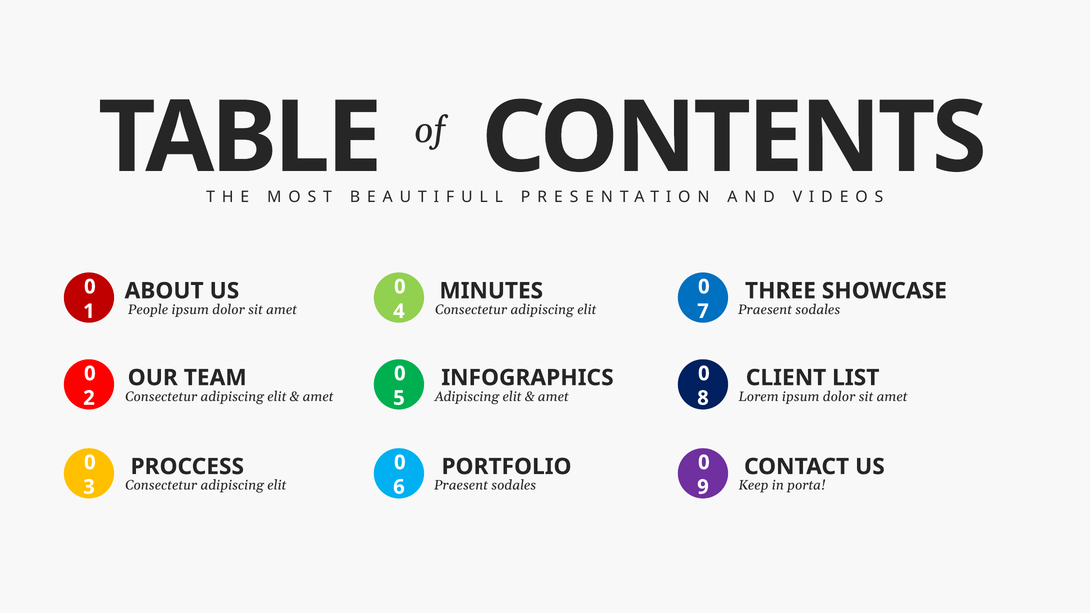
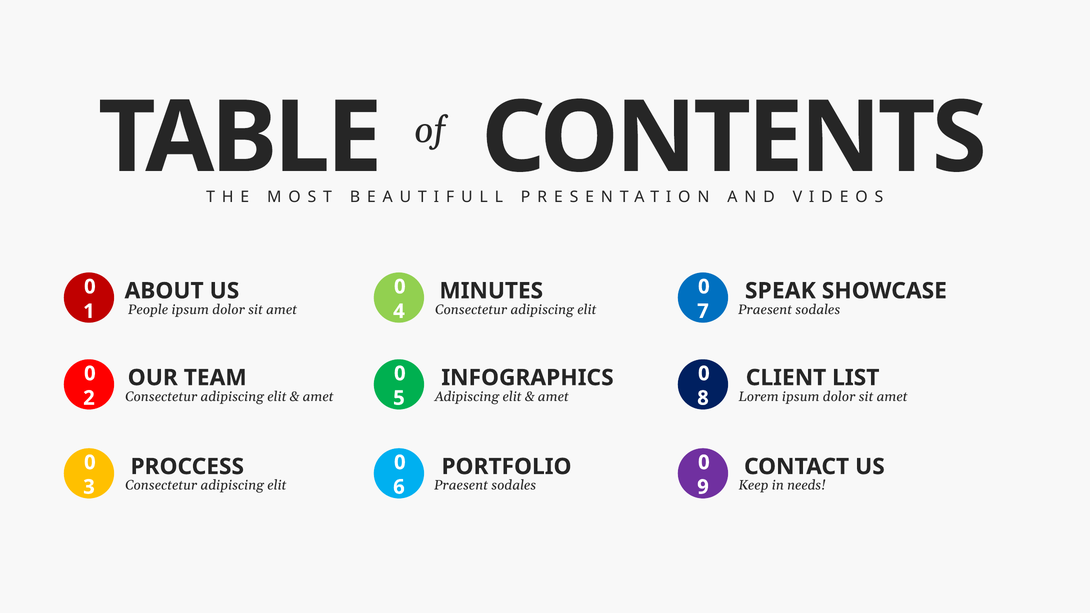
THREE: THREE -> SPEAK (780, 291)
porta: porta -> needs (806, 486)
